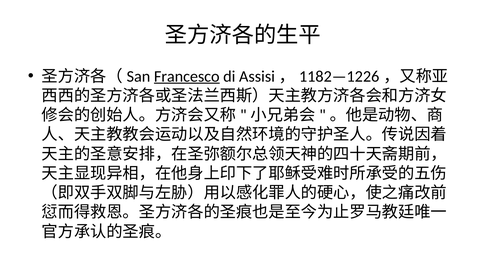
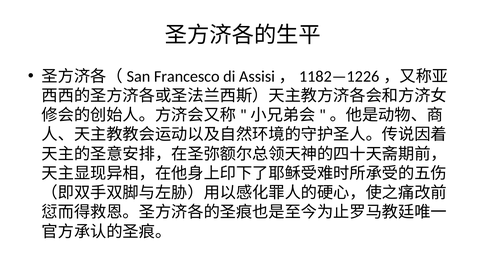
Francesco underline: present -> none (187, 76)
